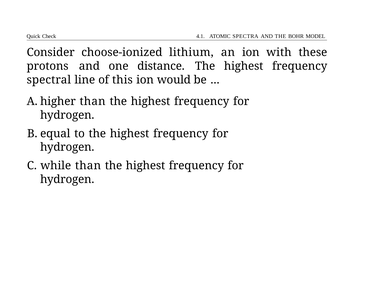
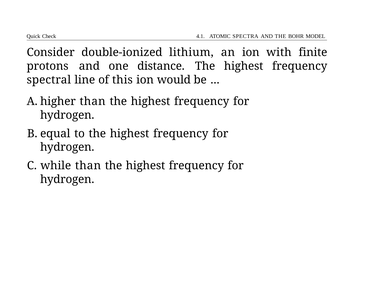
choose-ionized: choose-ionized -> double-ionized (122, 52)
these: these -> finite (313, 52)
